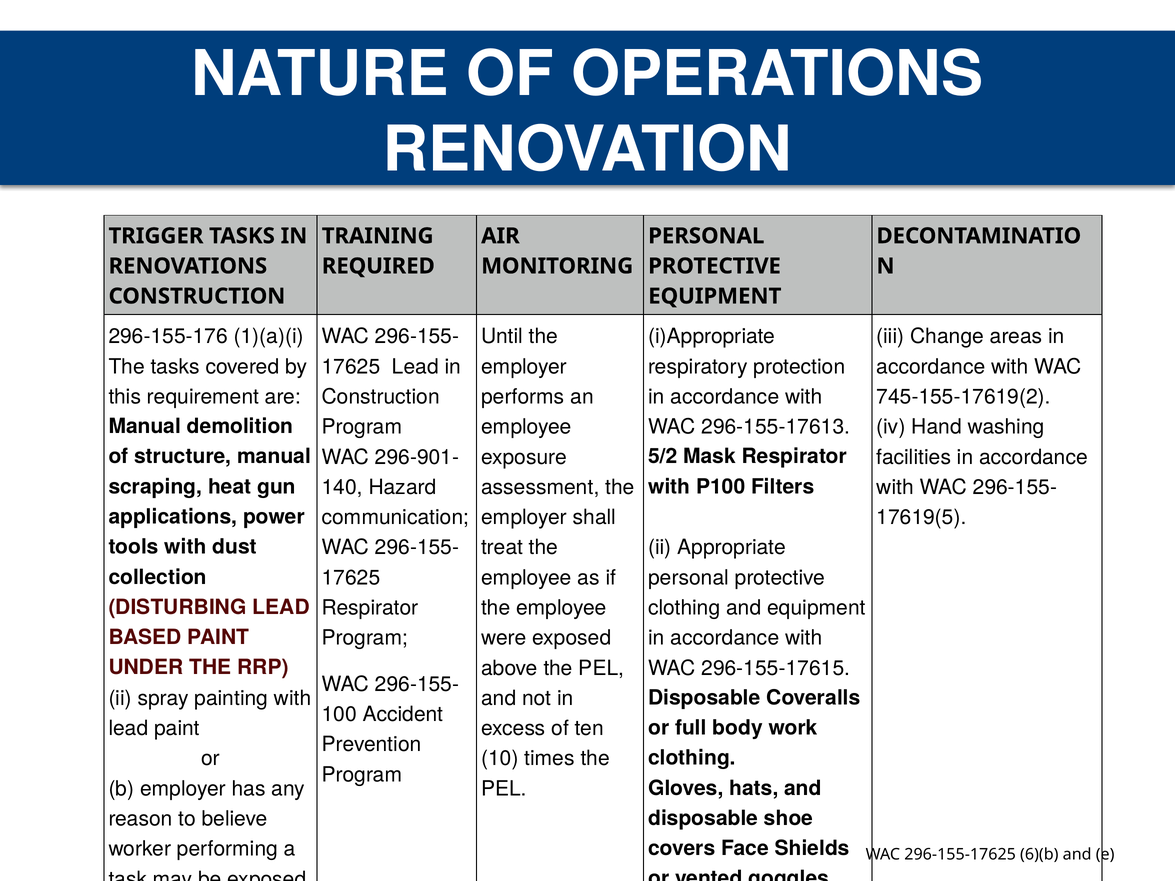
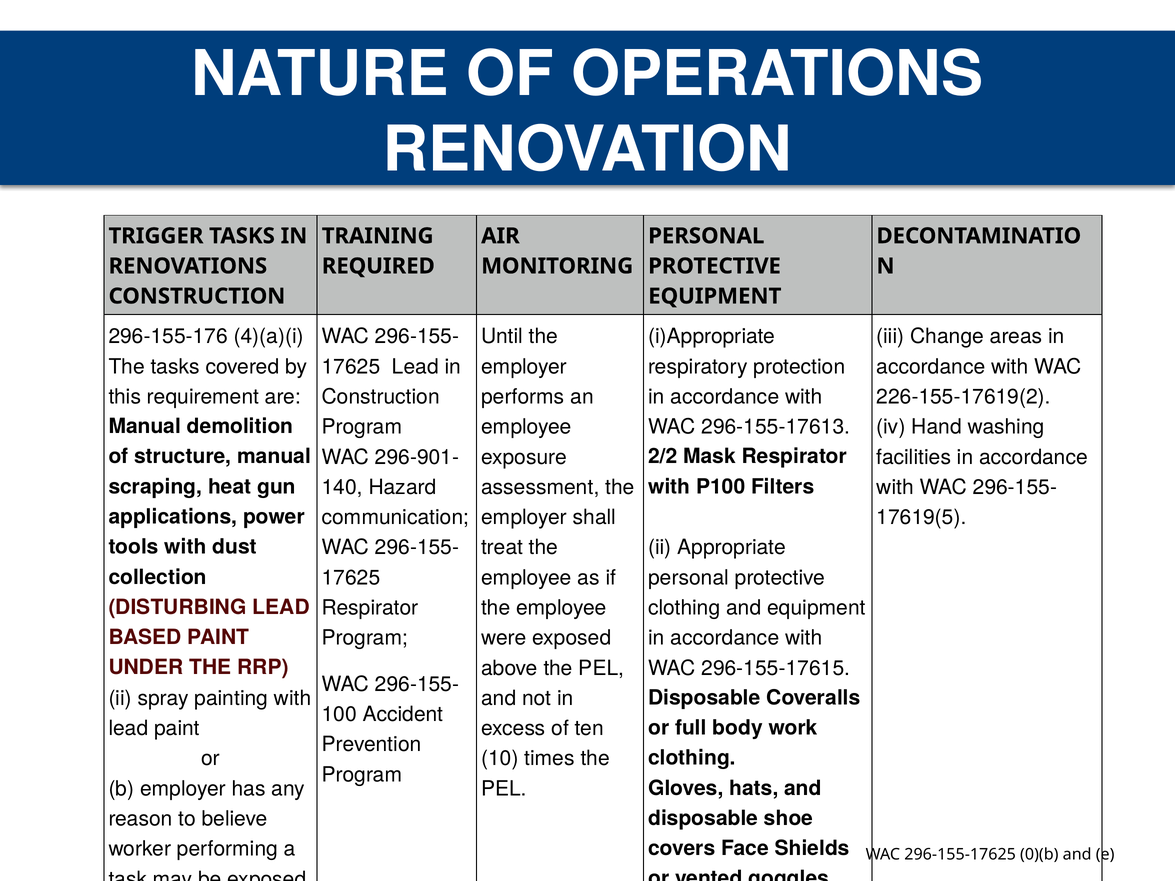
1)(a)(i: 1)(a)(i -> 4)(a)(i (269, 337)
745-155-17619(2: 745-155-17619(2 -> 226-155-17619(2 (964, 397)
5/2: 5/2 -> 2/2 (663, 457)
6)(b: 6)(b -> 0)(b (1039, 855)
